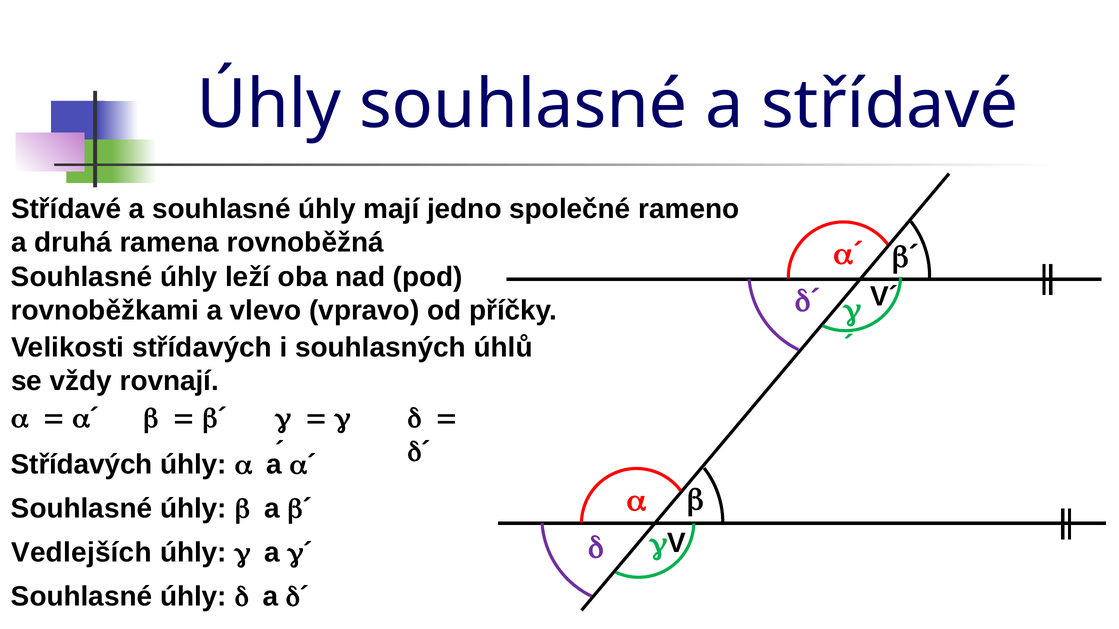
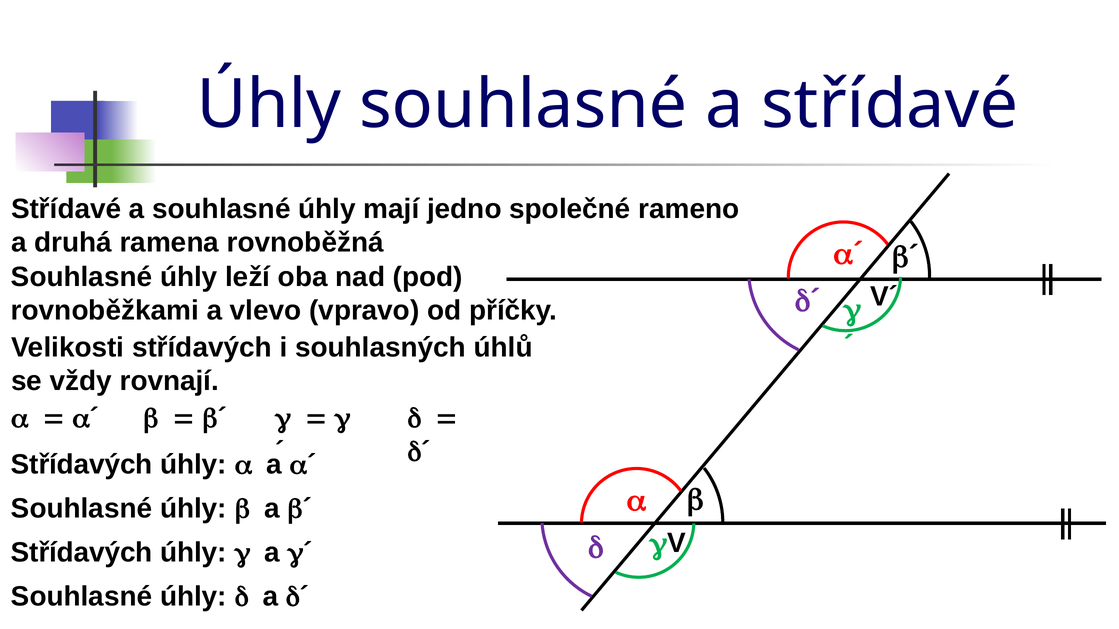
Vedlejších: Vedlejších -> Střídavých (82, 553)
